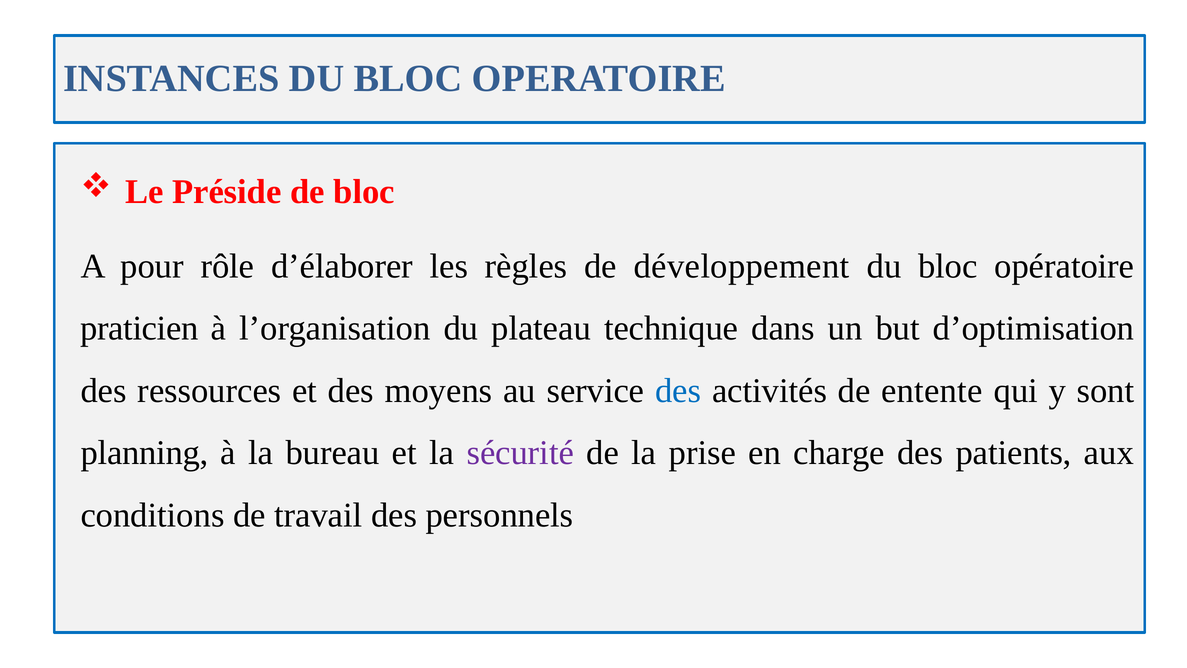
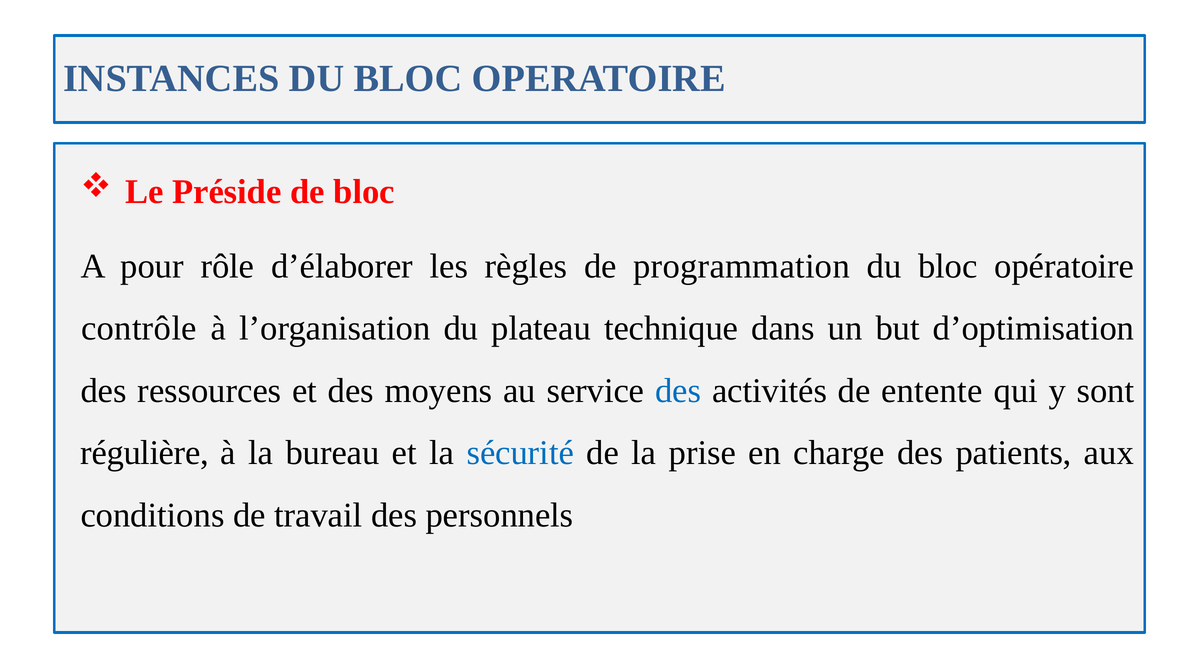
développement: développement -> programmation (742, 266)
praticien: praticien -> contrôle (139, 328)
planning: planning -> régulière (145, 453)
sécurité colour: purple -> blue (520, 453)
